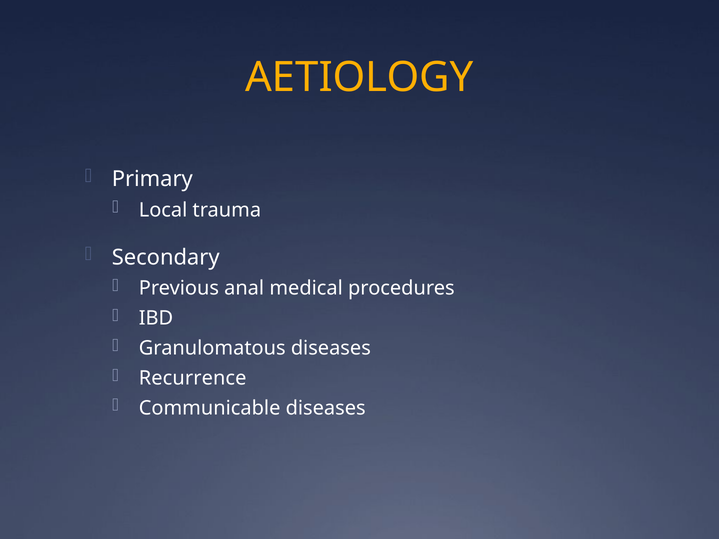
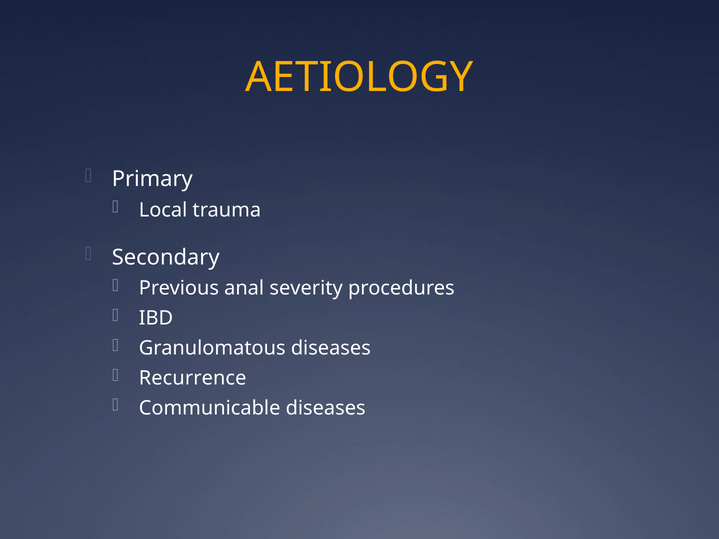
medical: medical -> severity (306, 288)
